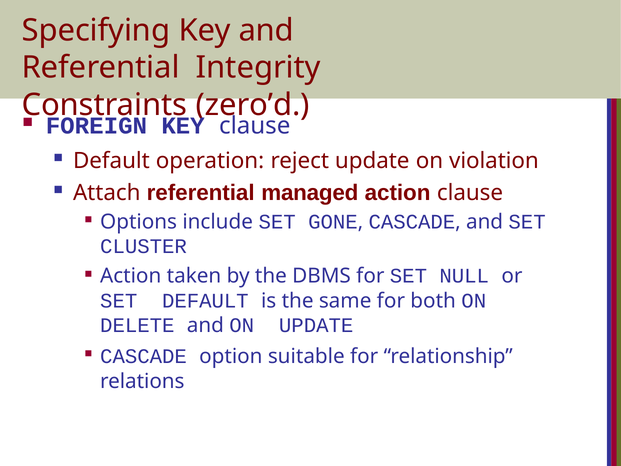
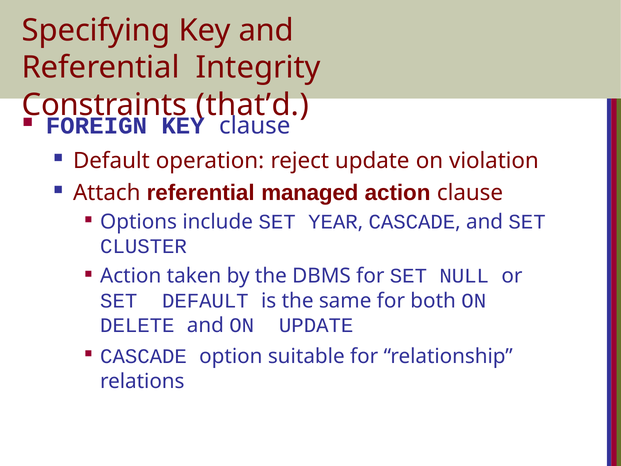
zero’d: zero’d -> that’d (252, 105)
GONE: GONE -> YEAR (333, 222)
